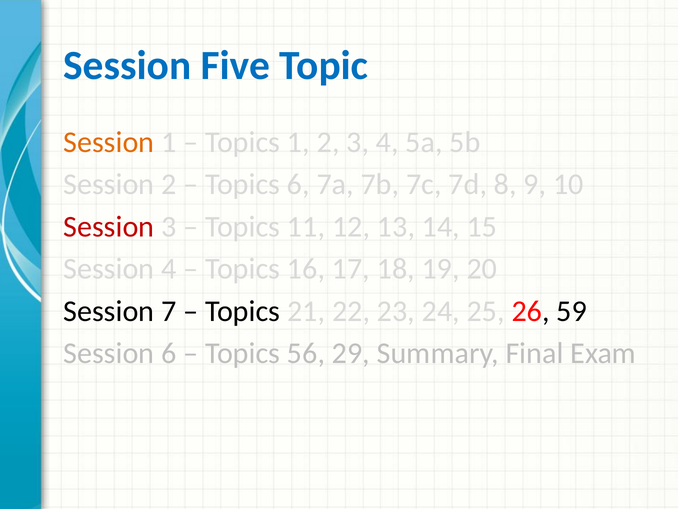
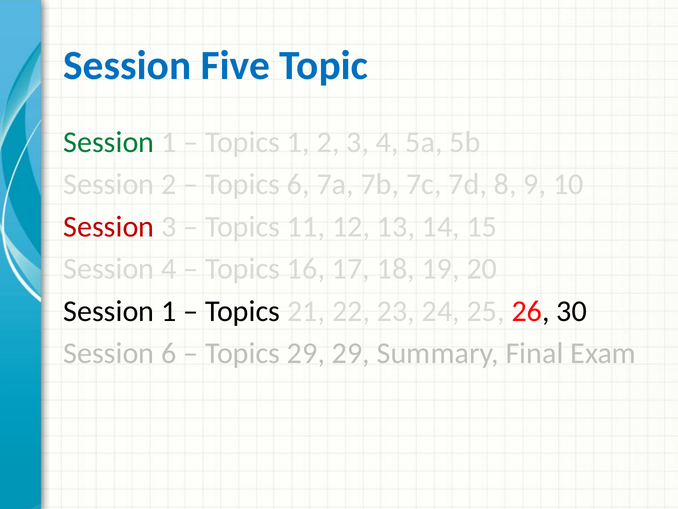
Session colour: orange -> green (109, 142)
7: 7 -> 1 (169, 311)
59: 59 -> 30 (572, 311)
Topics 56: 56 -> 29 (306, 353)
